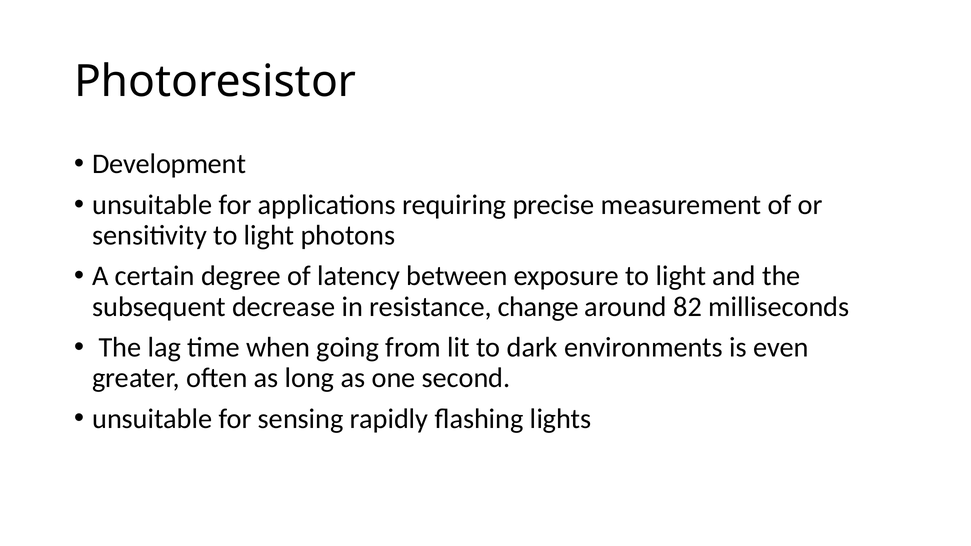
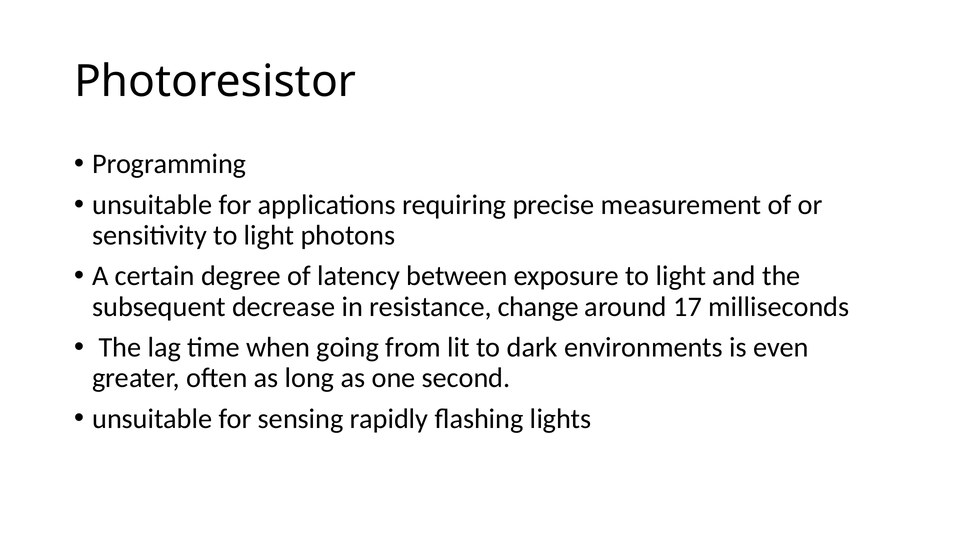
Development: Development -> Programming (169, 164)
82: 82 -> 17 (688, 307)
